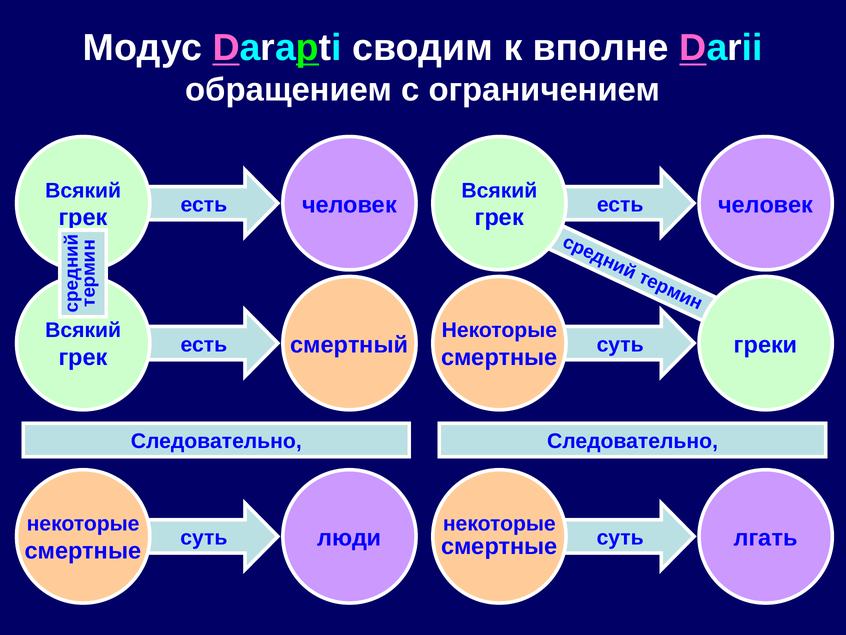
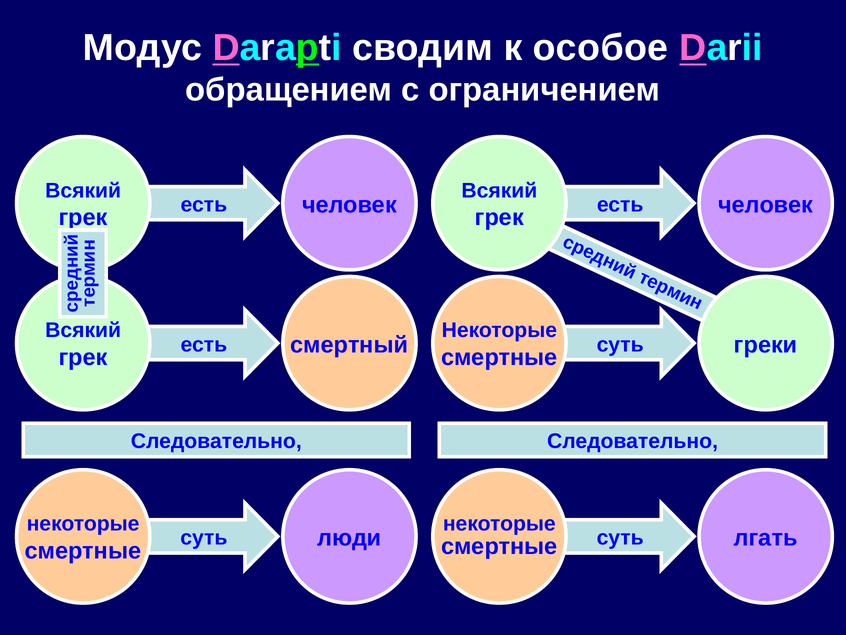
вполне: вполне -> особое (601, 48)
